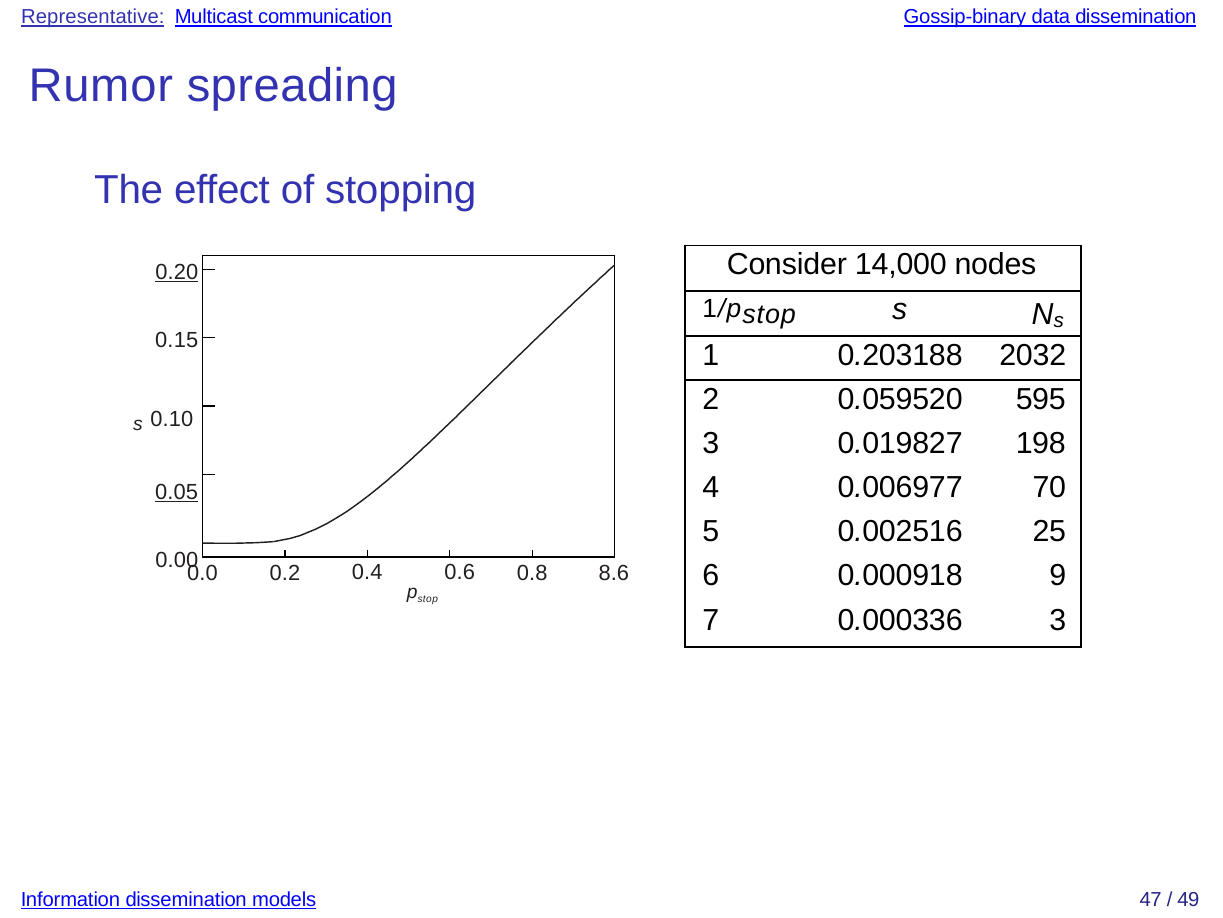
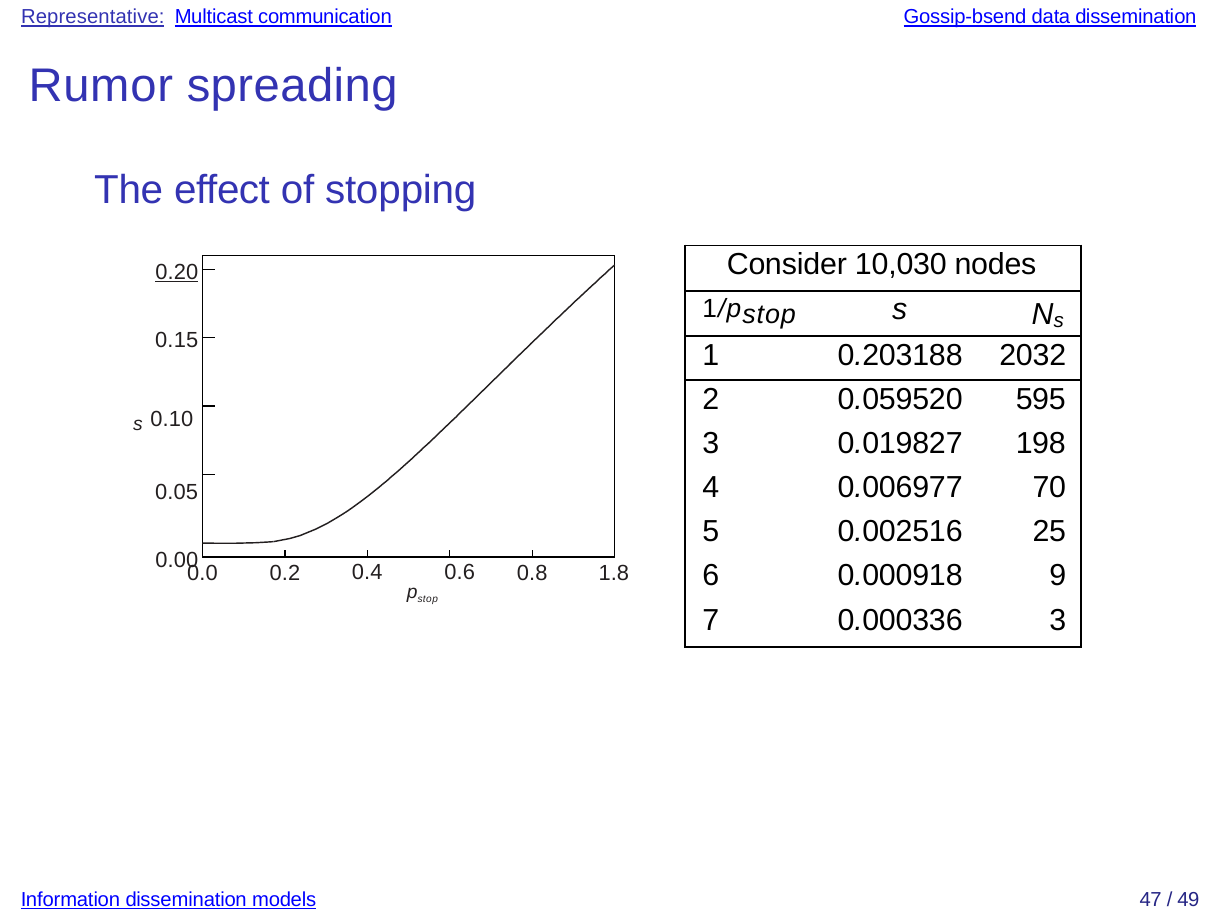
Gossip-binary: Gossip-binary -> Gossip-bsend (965, 17)
14,000: 14,000 -> 10,030 (901, 264)
0.05 underline: present -> none (177, 492)
8.6: 8.6 -> 1.8 (614, 573)
